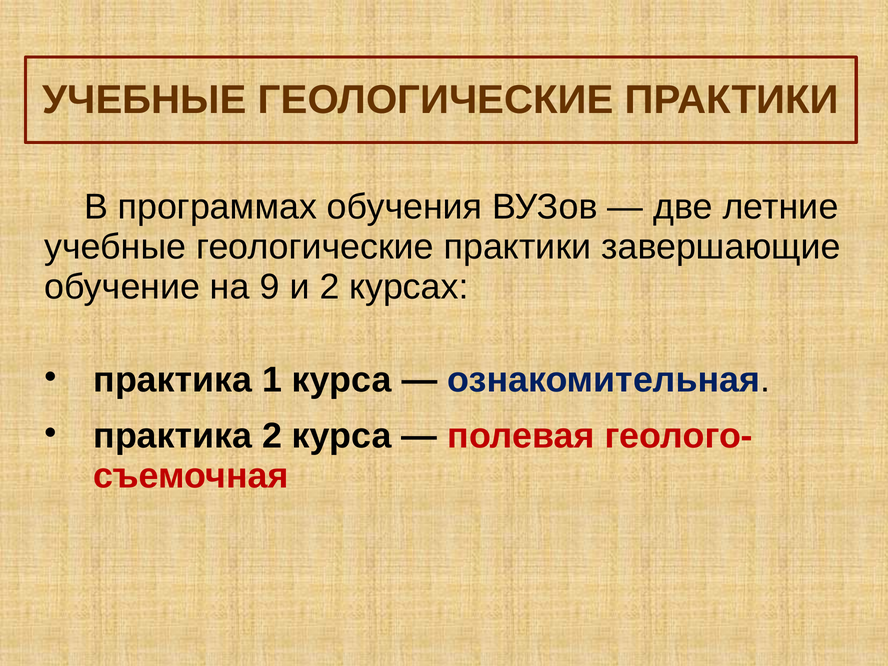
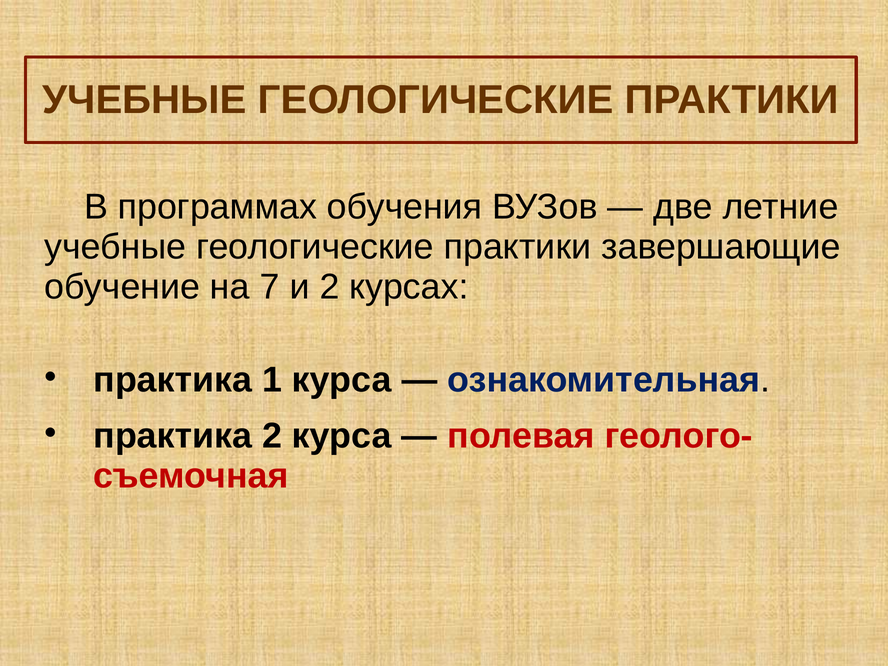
9: 9 -> 7 (270, 287)
